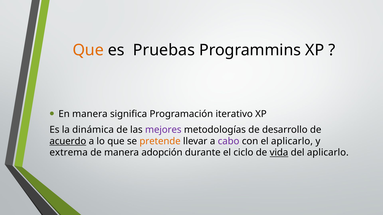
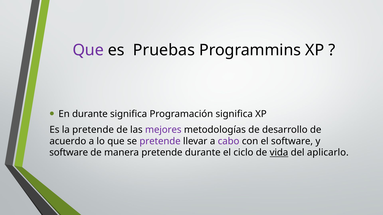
Que colour: orange -> purple (88, 50)
En manera: manera -> durante (90, 114)
Programación iterativo: iterativo -> significa (234, 114)
la dinámica: dinámica -> pretende (93, 130)
acuerdo underline: present -> none (68, 141)
pretende colour: orange -> purple (160, 141)
el aplicarlo: aplicarlo -> software (292, 141)
extrema: extrema -> software (69, 153)
manera adopción: adopción -> pretende (162, 153)
